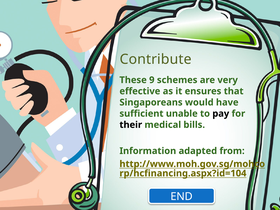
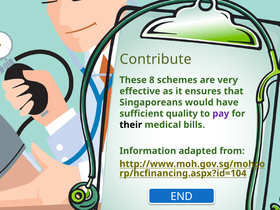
9: 9 -> 8 (152, 80)
unable: unable -> quality (182, 114)
pay colour: black -> purple (221, 114)
